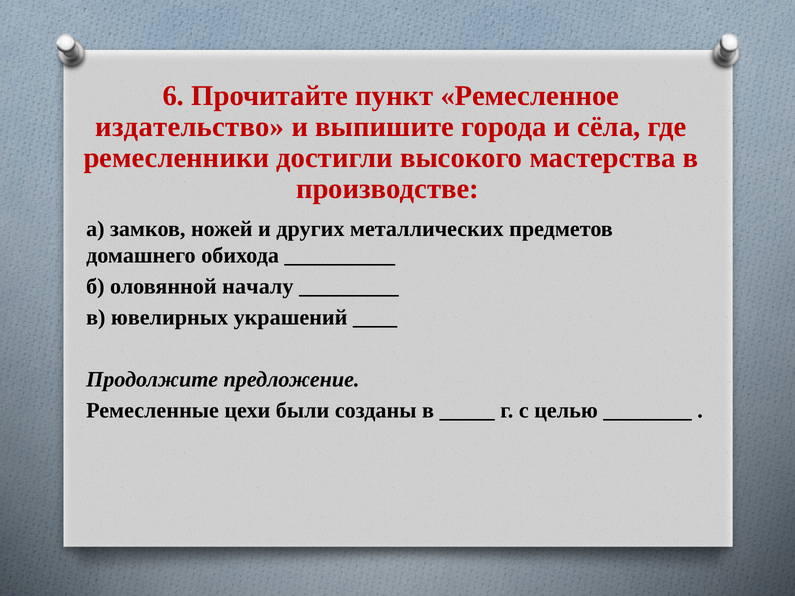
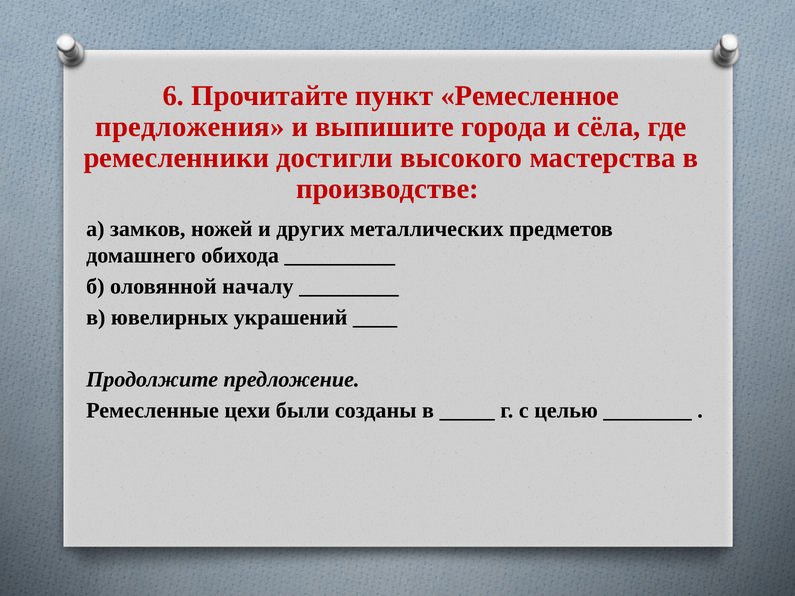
издательство: издательство -> предложения (190, 127)
